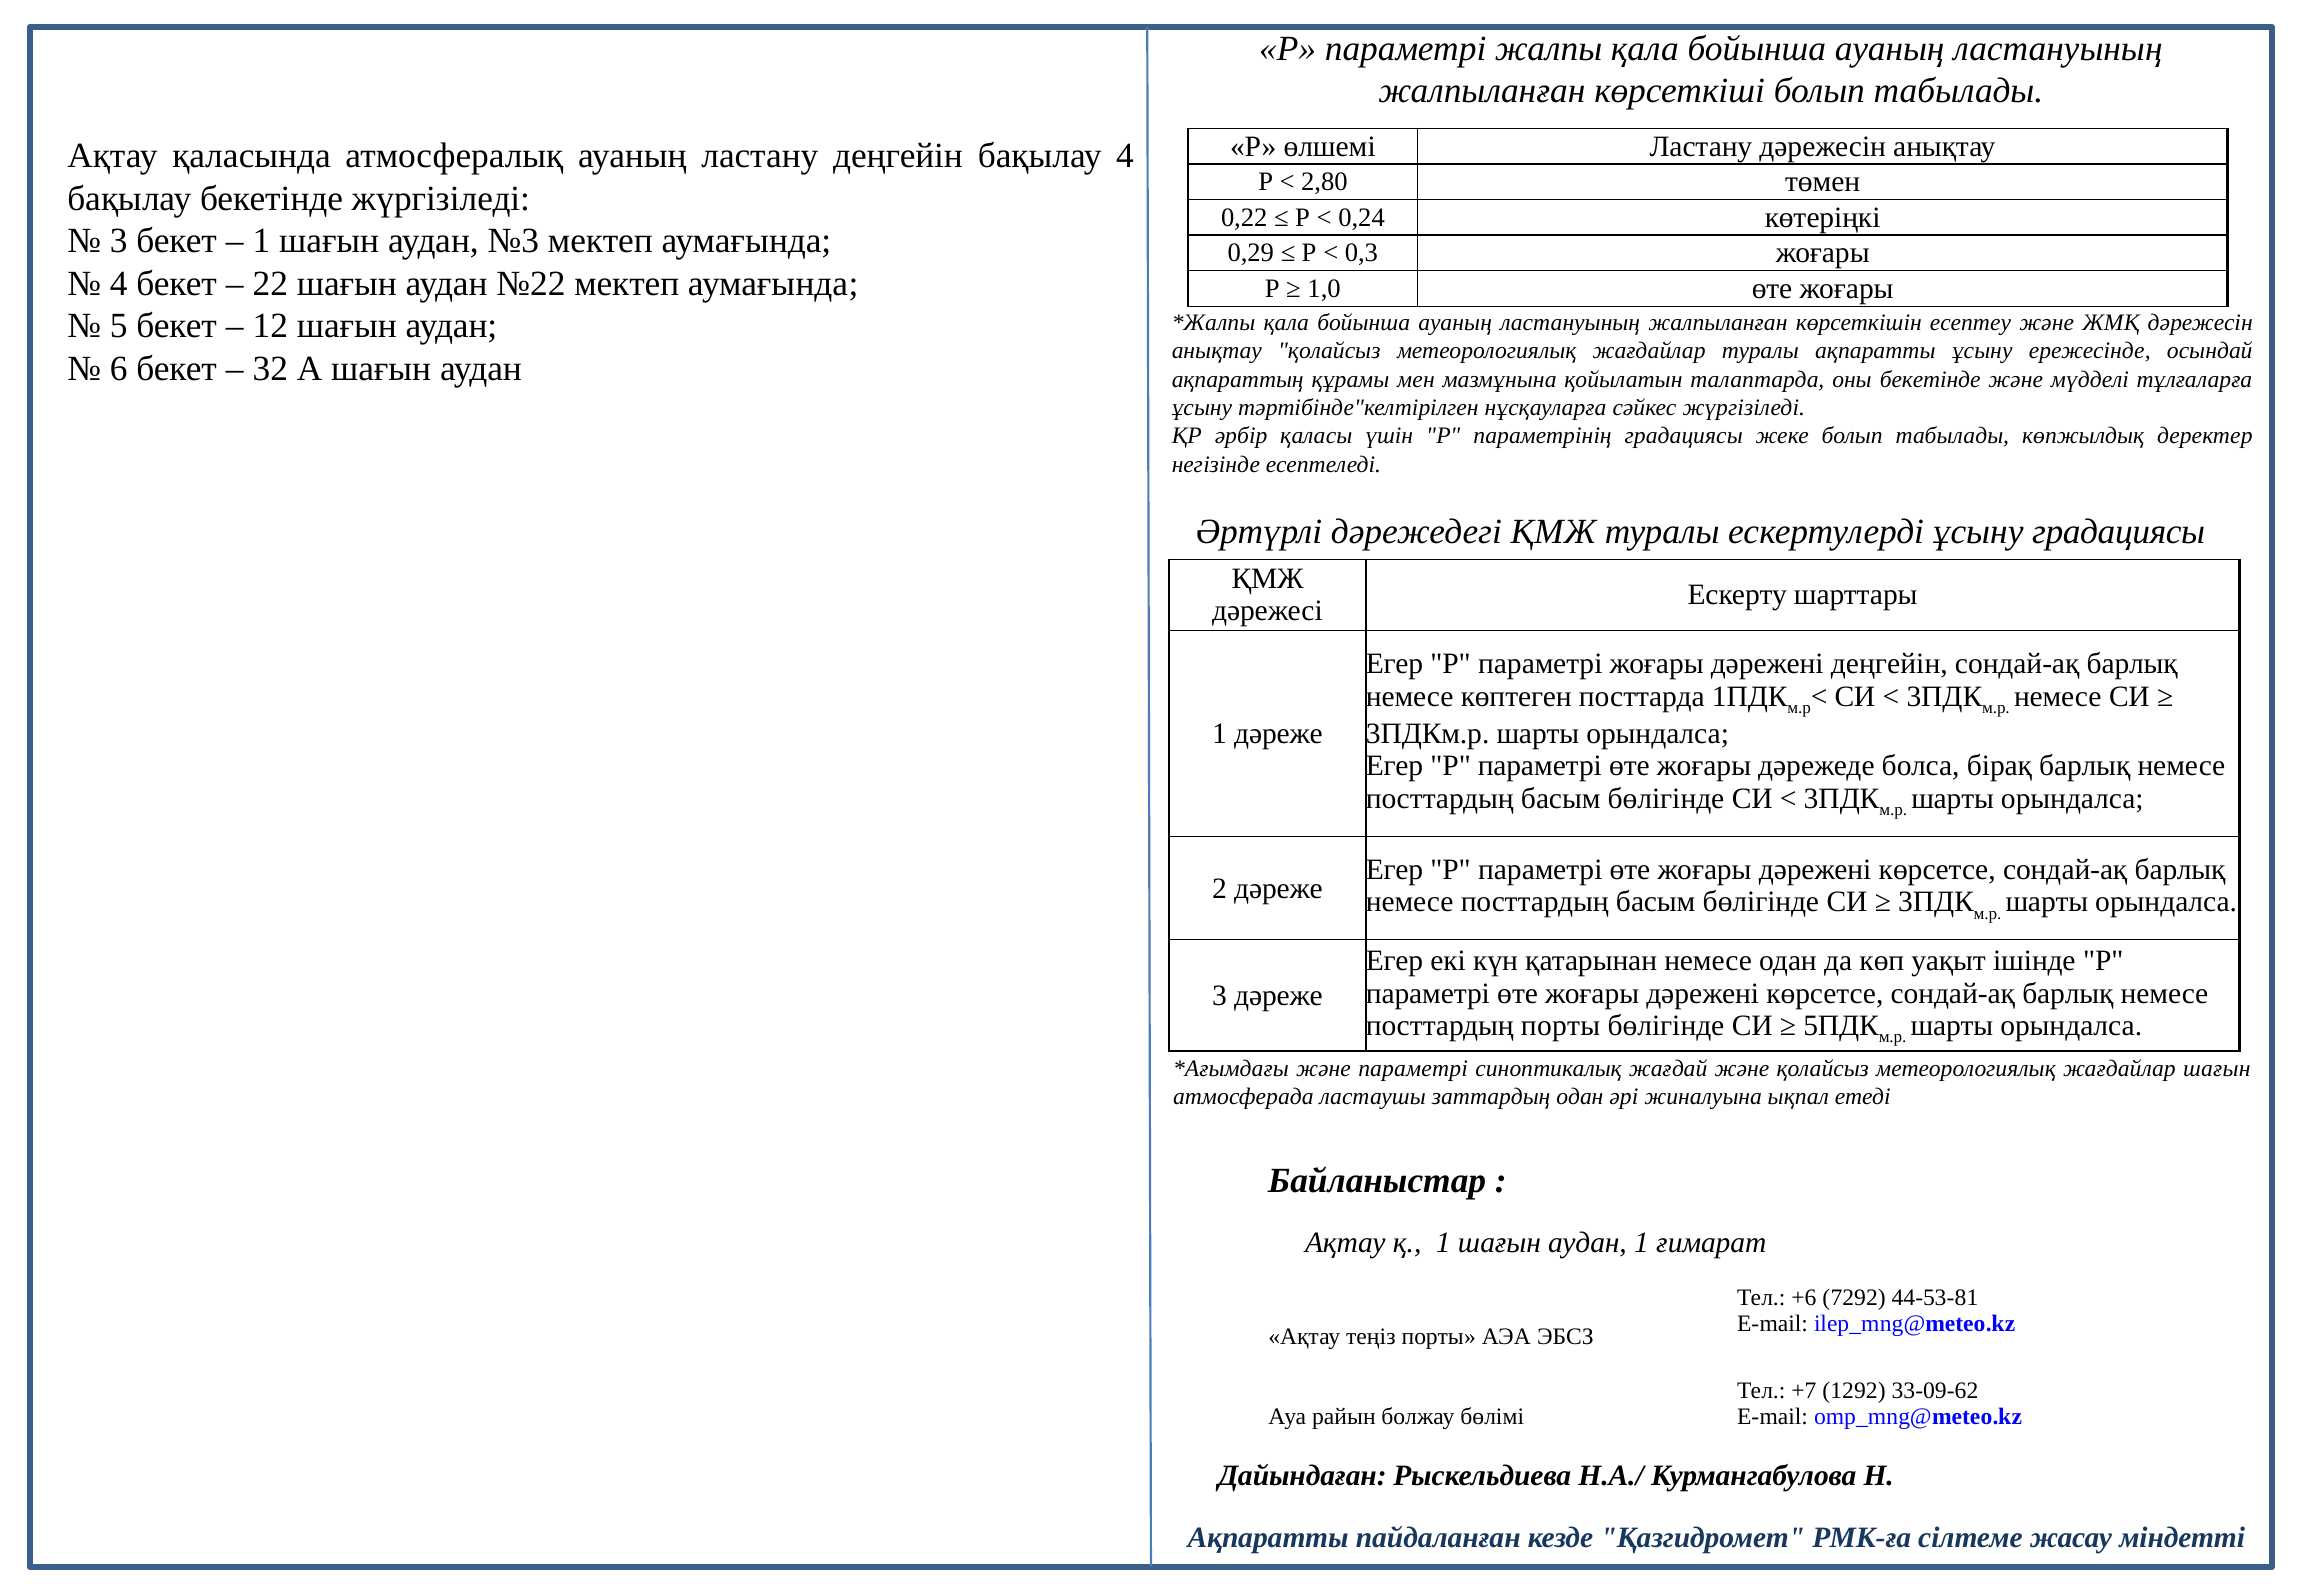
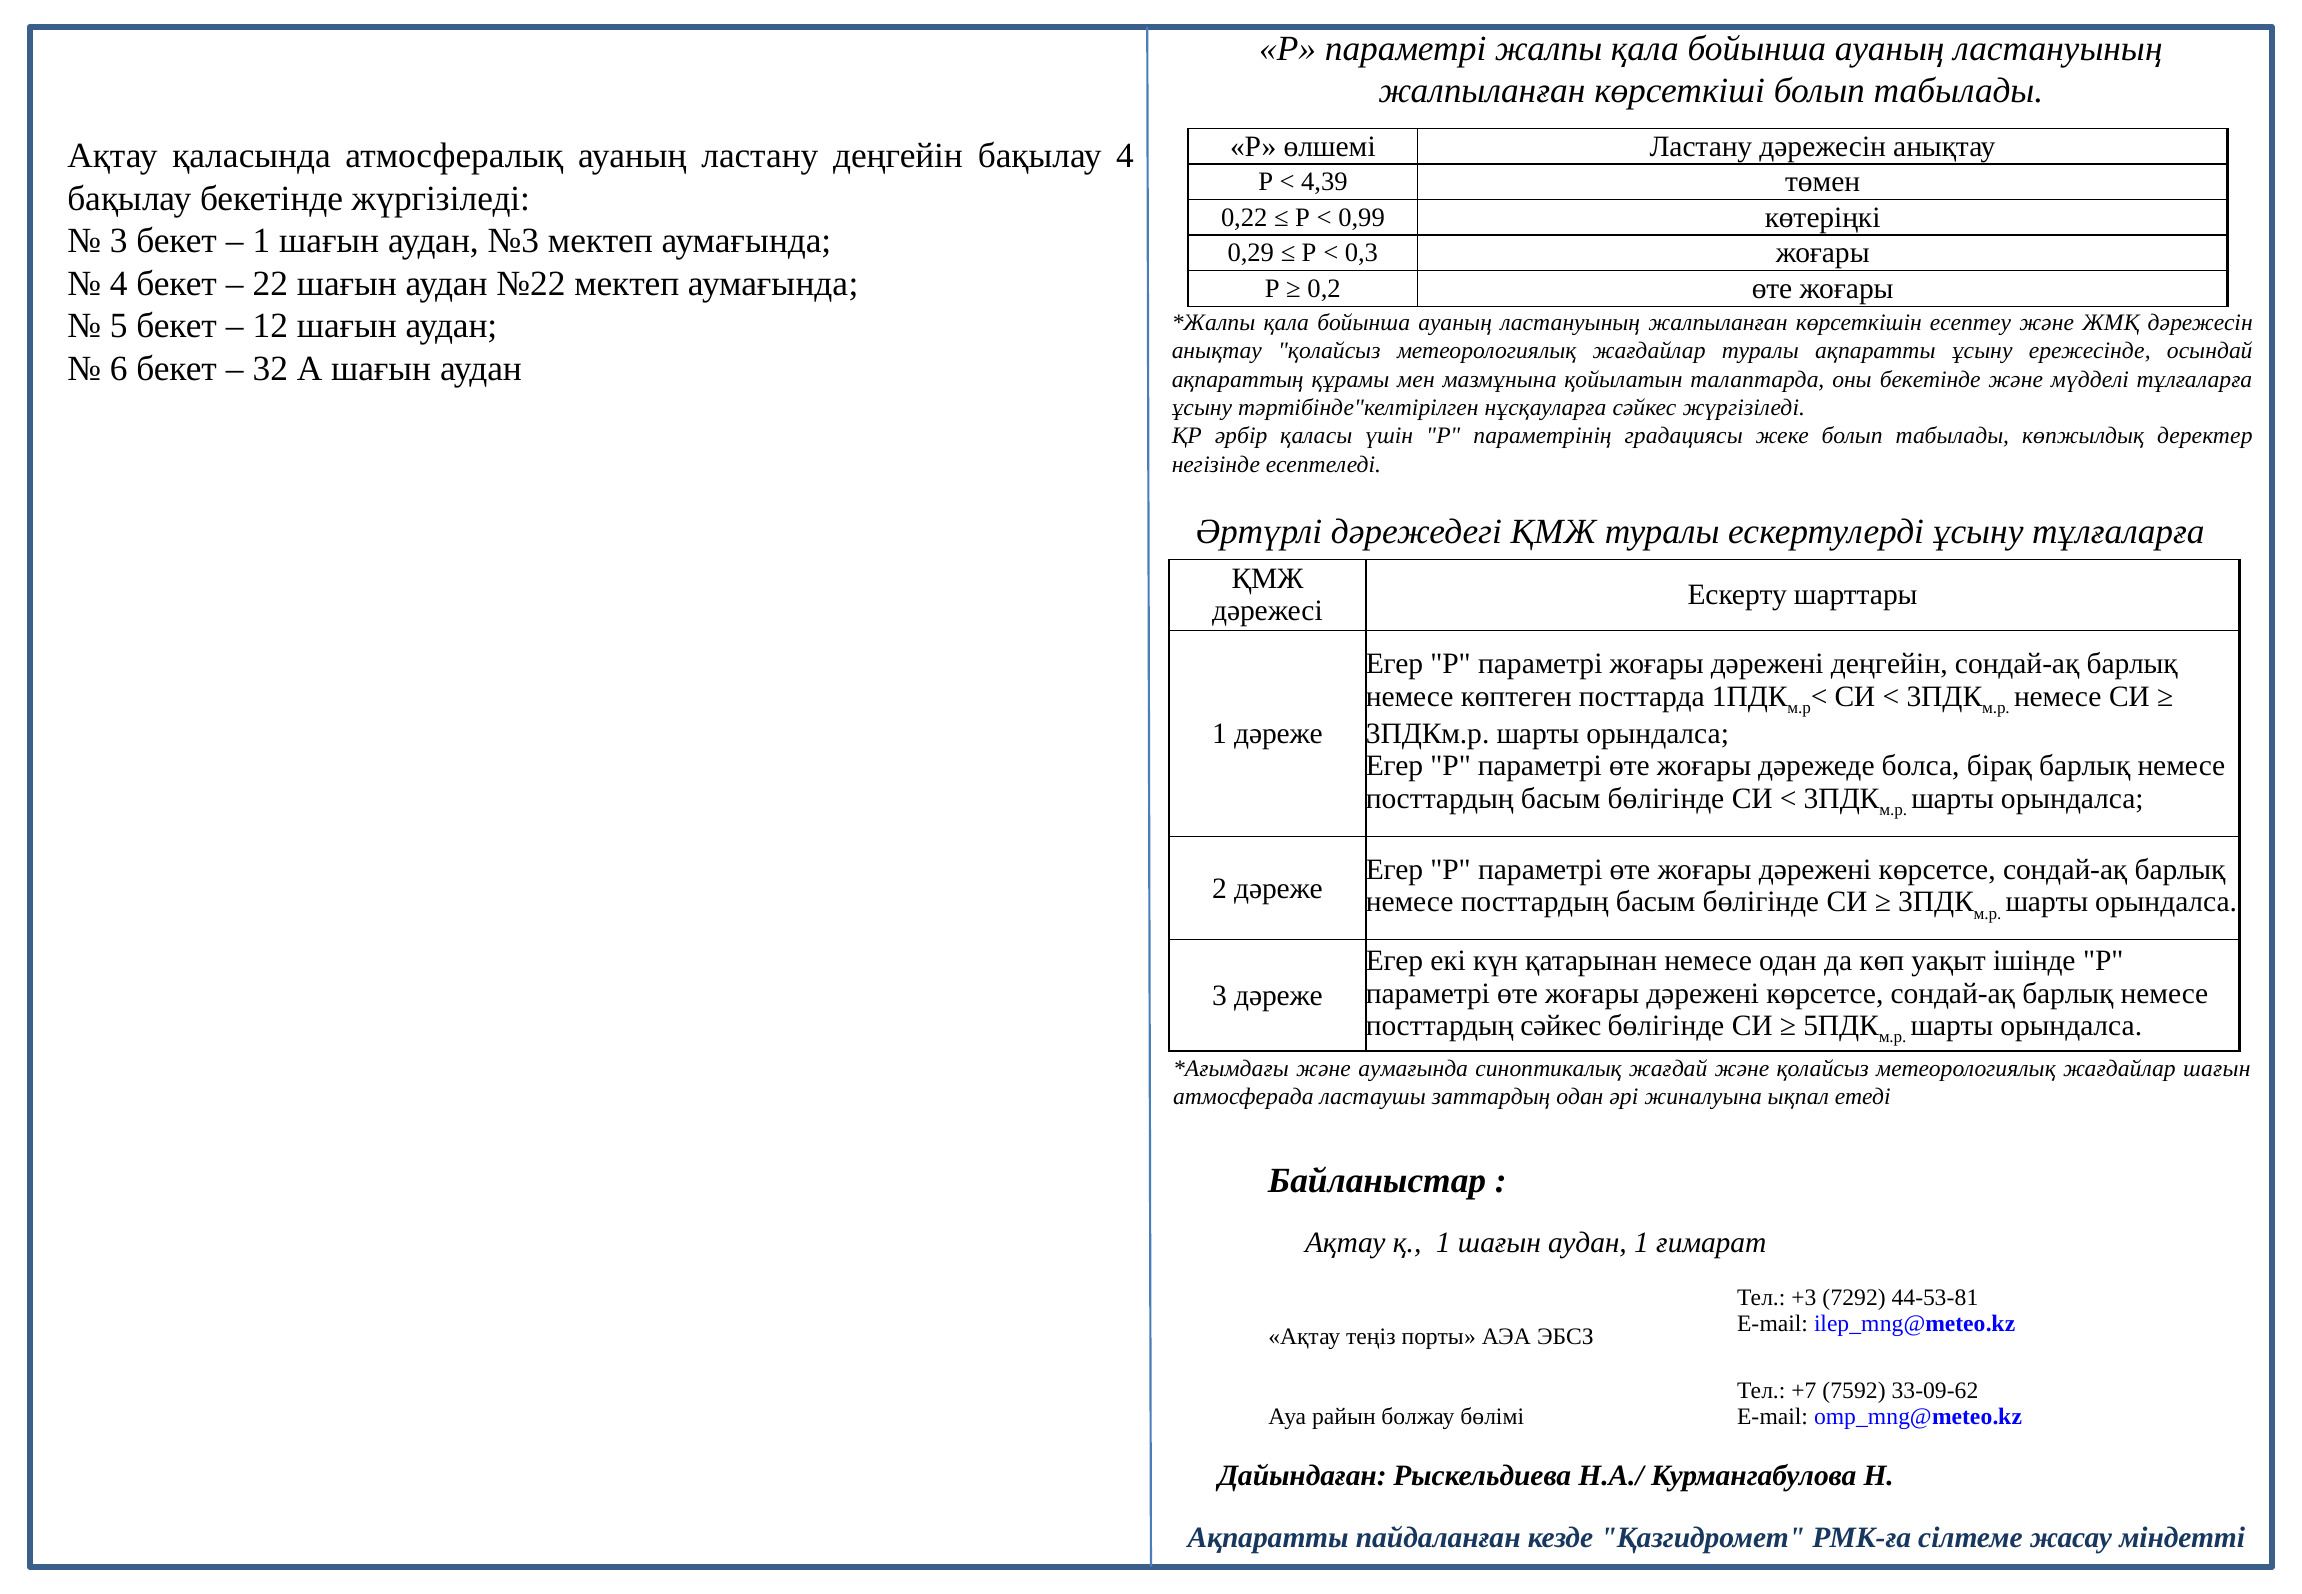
2,80: 2,80 -> 4,39 (1324, 182)
0,24: 0,24 -> 0,99 (1362, 218)
1,0: 1,0 -> 0,2 (1324, 289)
ұсыну градациясы: градациясы -> тұлғаларға (2118, 532)
посттардың порты: порты -> сәйкес (1561, 1026)
және параметрі: параметрі -> аумағында (1413, 1068)
+6: +6 -> +3 (1804, 1297)
1292: 1292 -> 7592 (1854, 1390)
